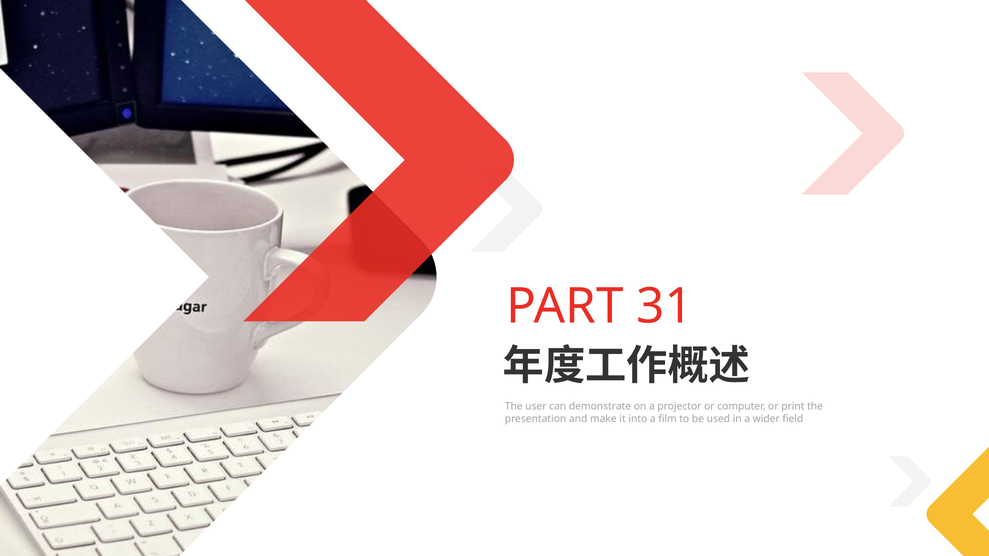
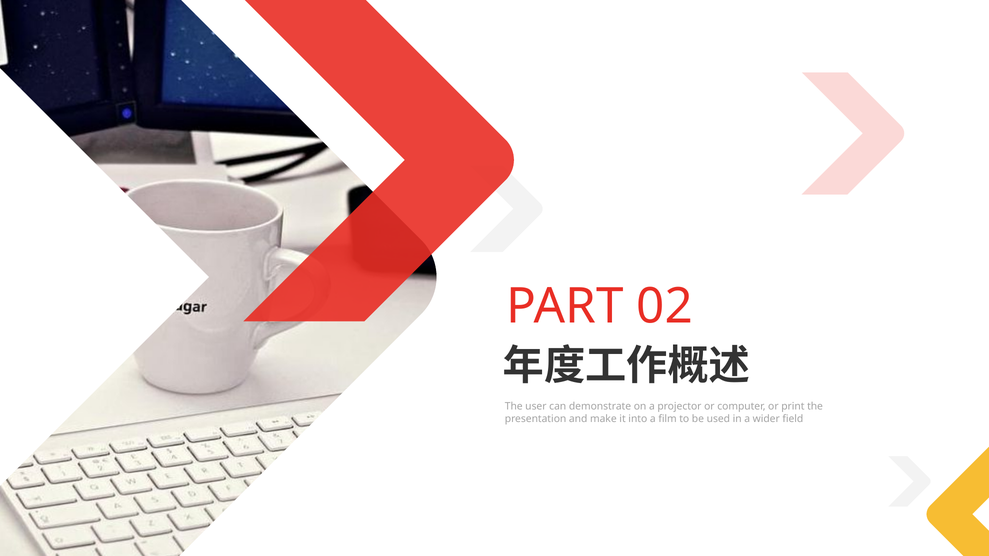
31: 31 -> 02 (665, 307)
